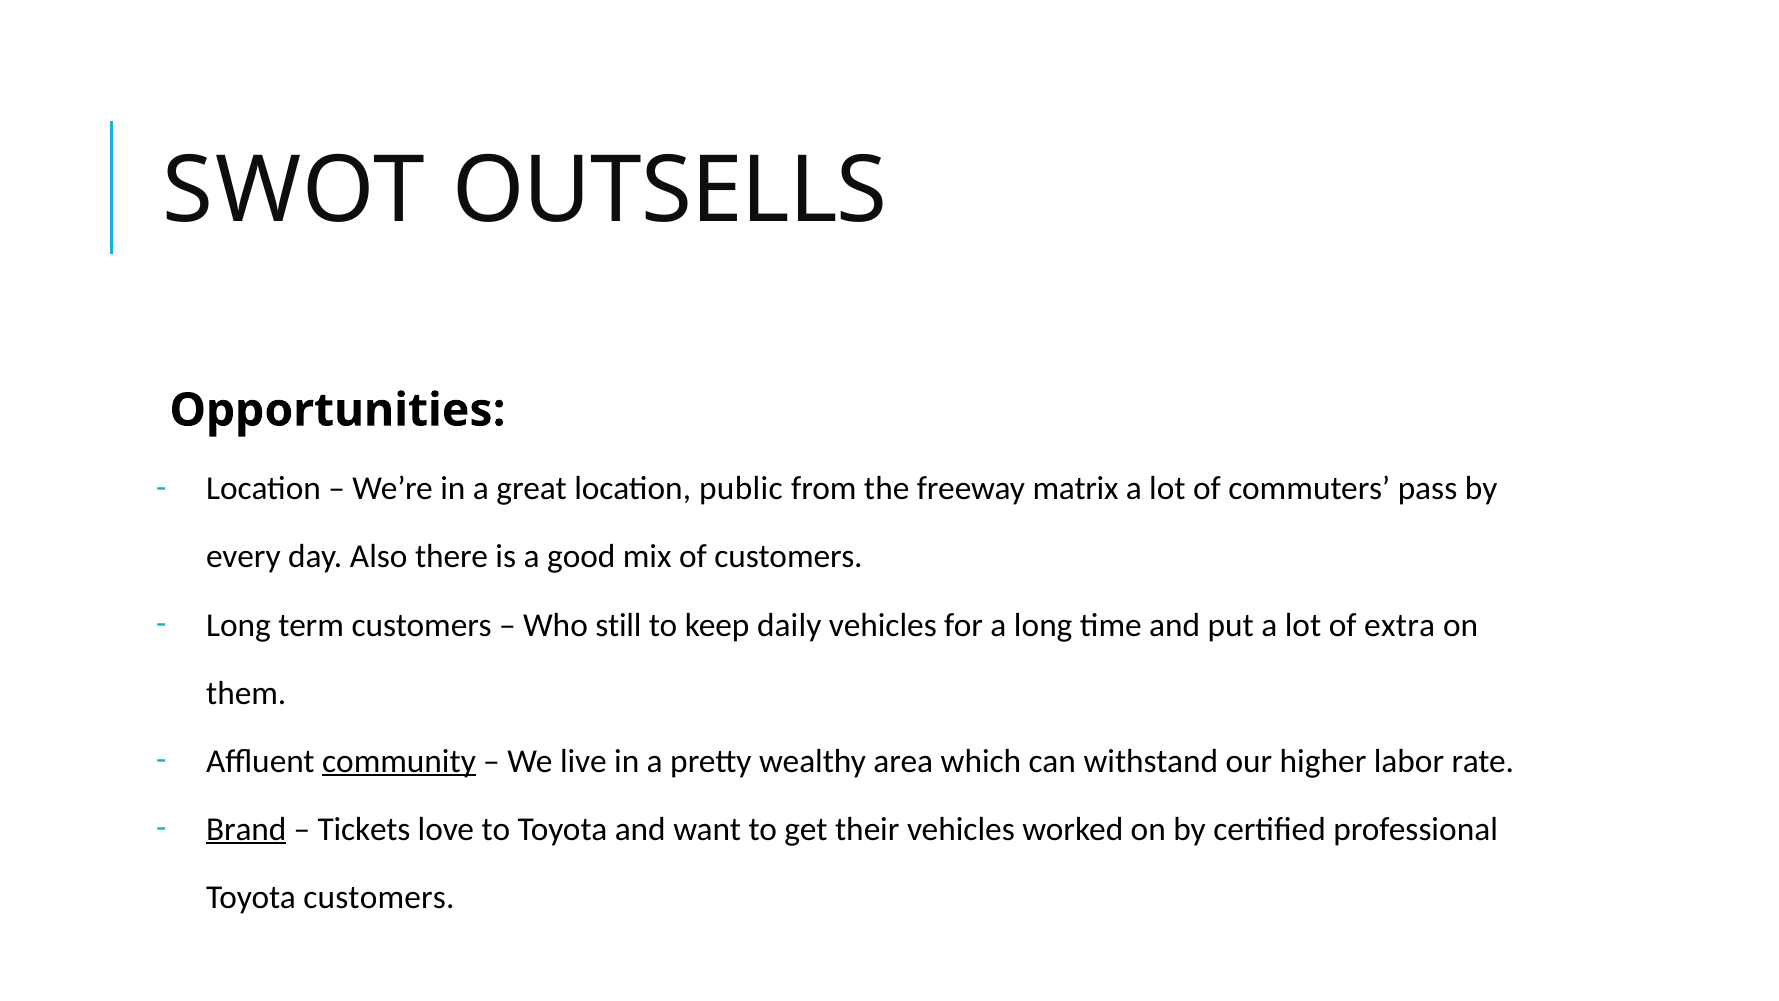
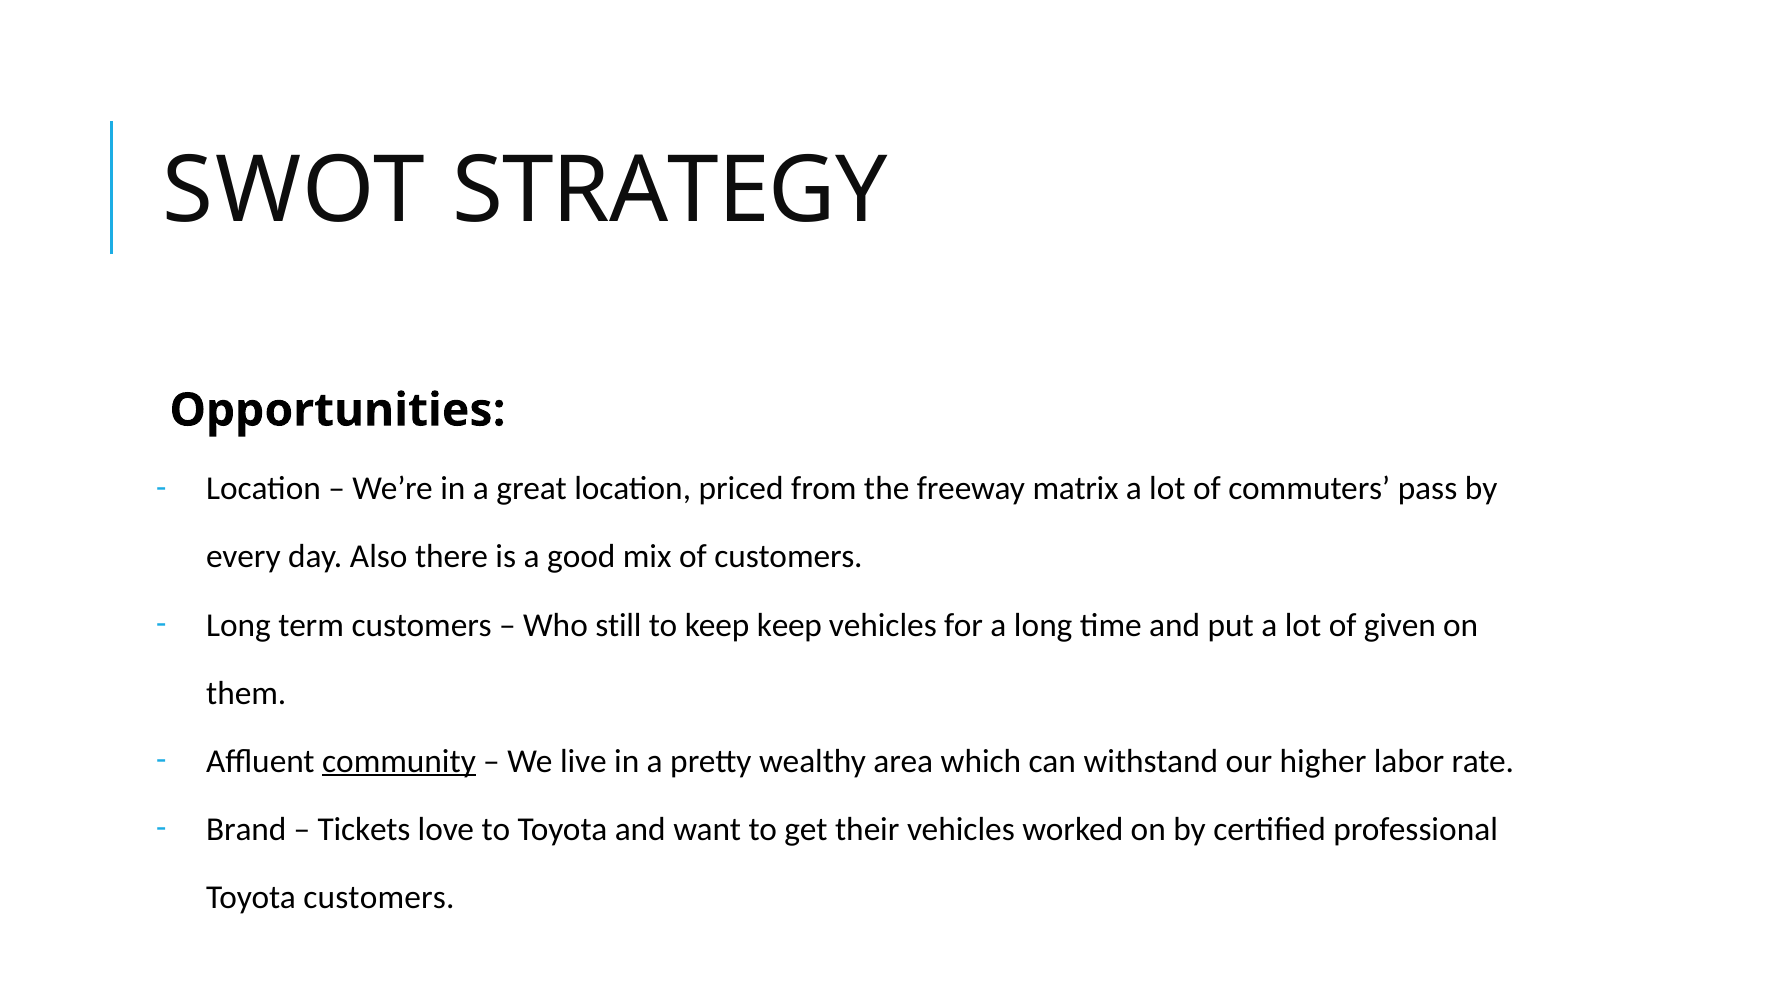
OUTSELLS: OUTSELLS -> STRATEGY (670, 191)
public: public -> priced (741, 489)
keep daily: daily -> keep (789, 625)
extra: extra -> given (1400, 625)
Brand underline: present -> none (246, 829)
